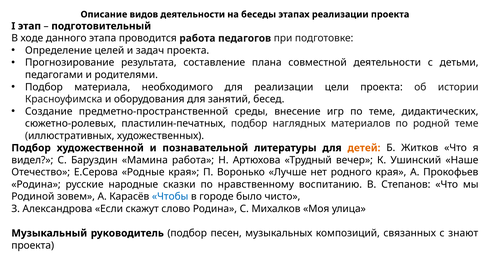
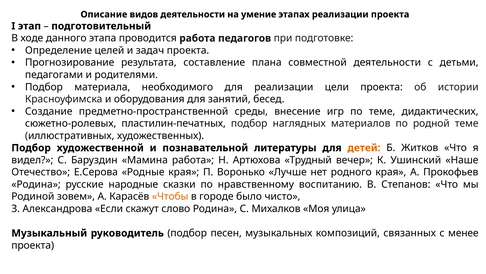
беседы: беседы -> умение (259, 14)
Чтобы colour: blue -> orange (170, 196)
знают: знают -> менее (463, 233)
